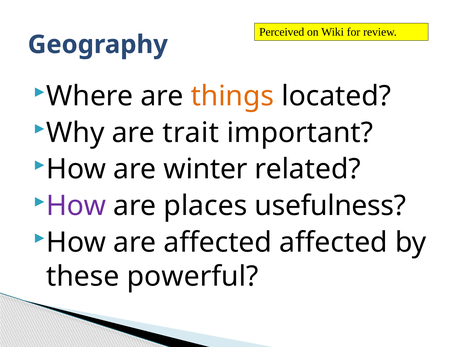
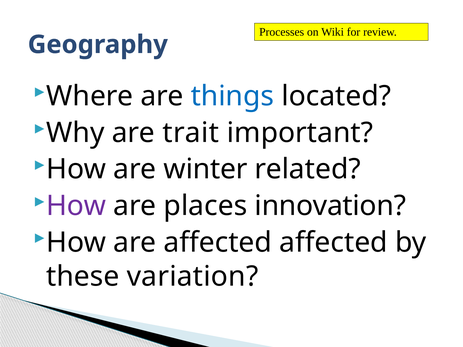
Perceived: Perceived -> Processes (282, 32)
things colour: orange -> blue (232, 96)
usefulness: usefulness -> innovation (330, 206)
powerful: powerful -> variation (193, 277)
